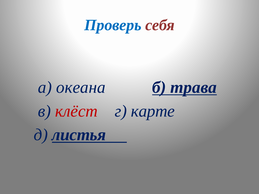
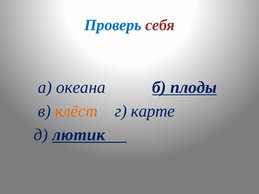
трава: трава -> плоды (194, 87)
клёст colour: red -> orange (76, 111)
листья: листья -> лютик (79, 135)
